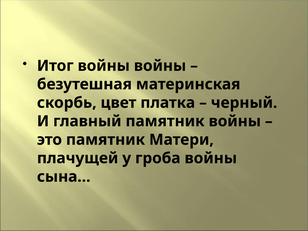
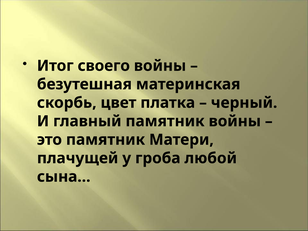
Итог войны: войны -> своего (104, 66)
гроба войны: войны -> любой (211, 158)
